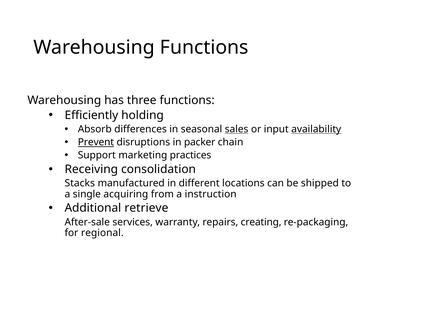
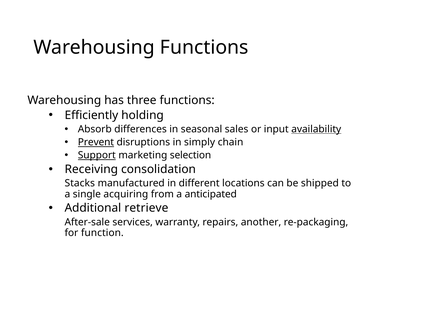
sales underline: present -> none (237, 130)
packer: packer -> simply (200, 143)
Support underline: none -> present (97, 156)
practices: practices -> selection (191, 156)
instruction: instruction -> anticipated (211, 195)
creating: creating -> another (261, 223)
regional: regional -> function (102, 233)
